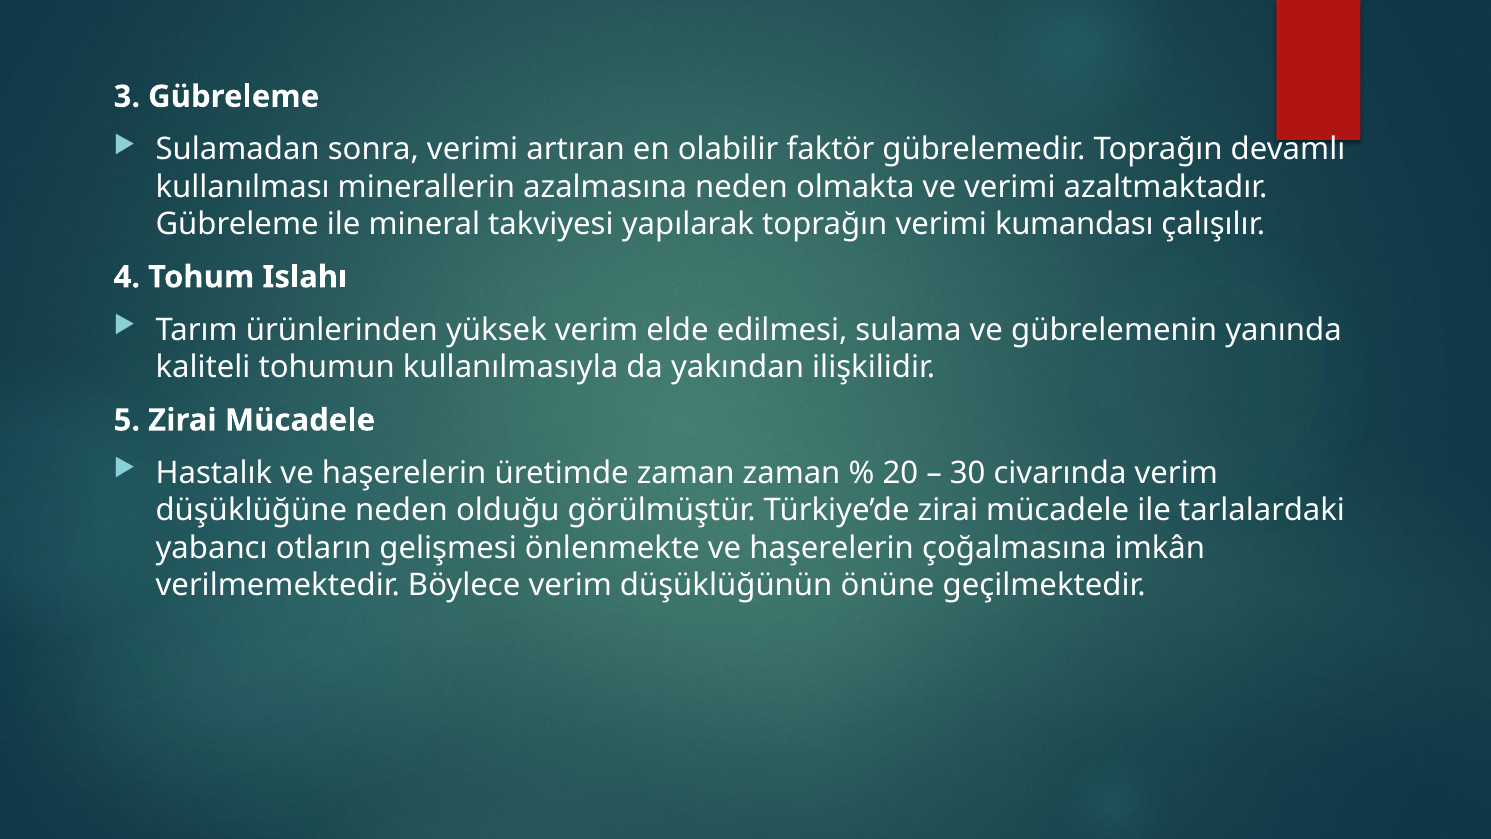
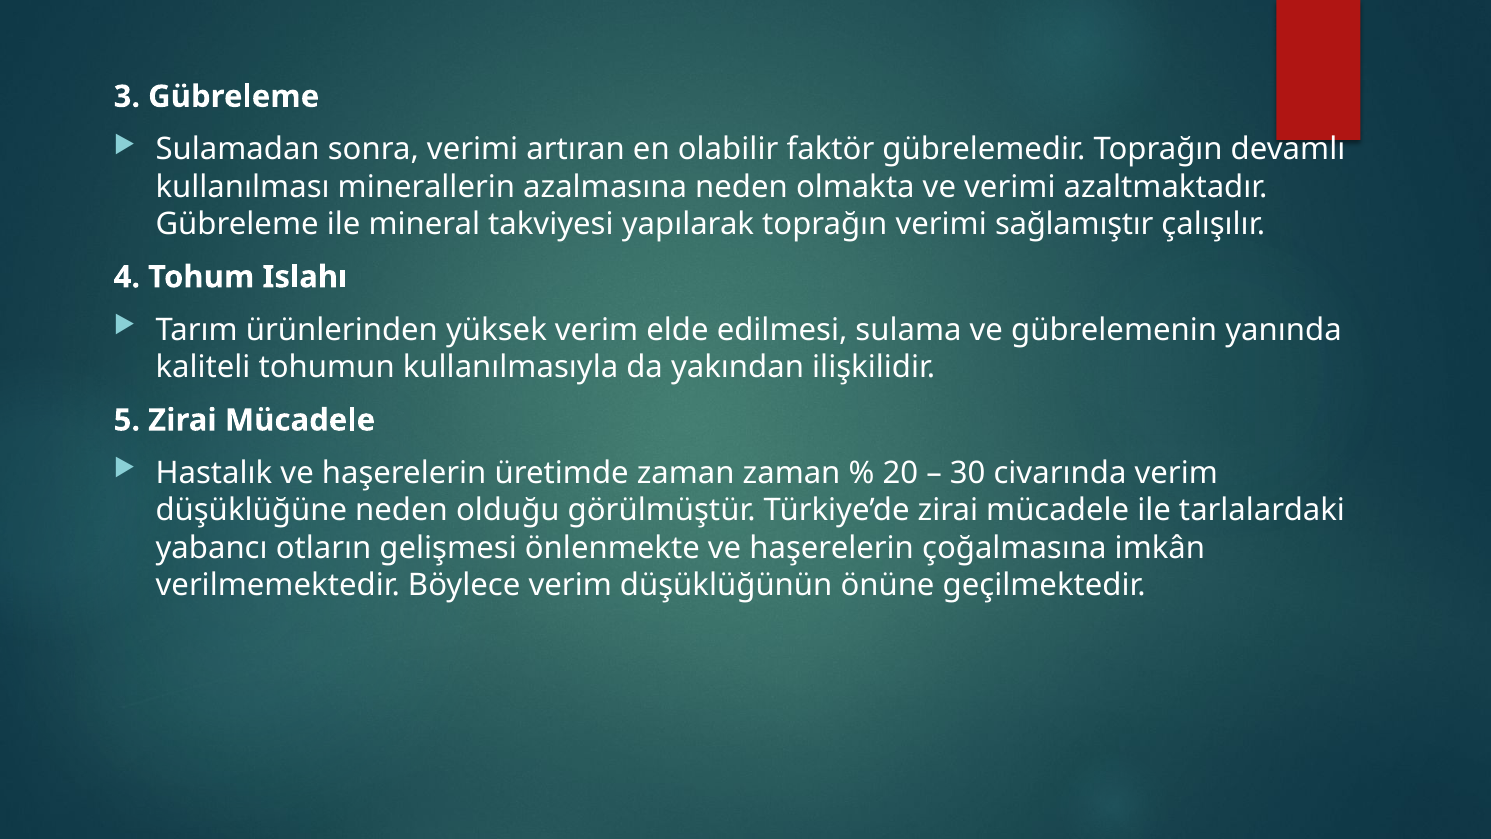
kumandası: kumandası -> sağlamıştır (1074, 224)
